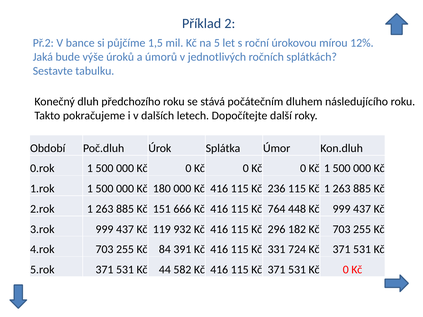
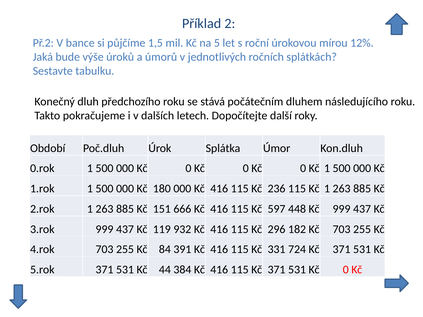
764: 764 -> 597 (277, 209)
582: 582 -> 384 (182, 270)
